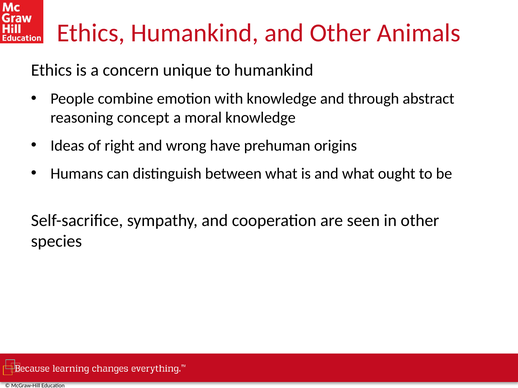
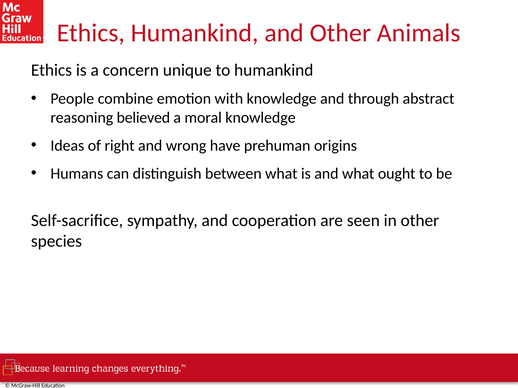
concept: concept -> believed (143, 118)
